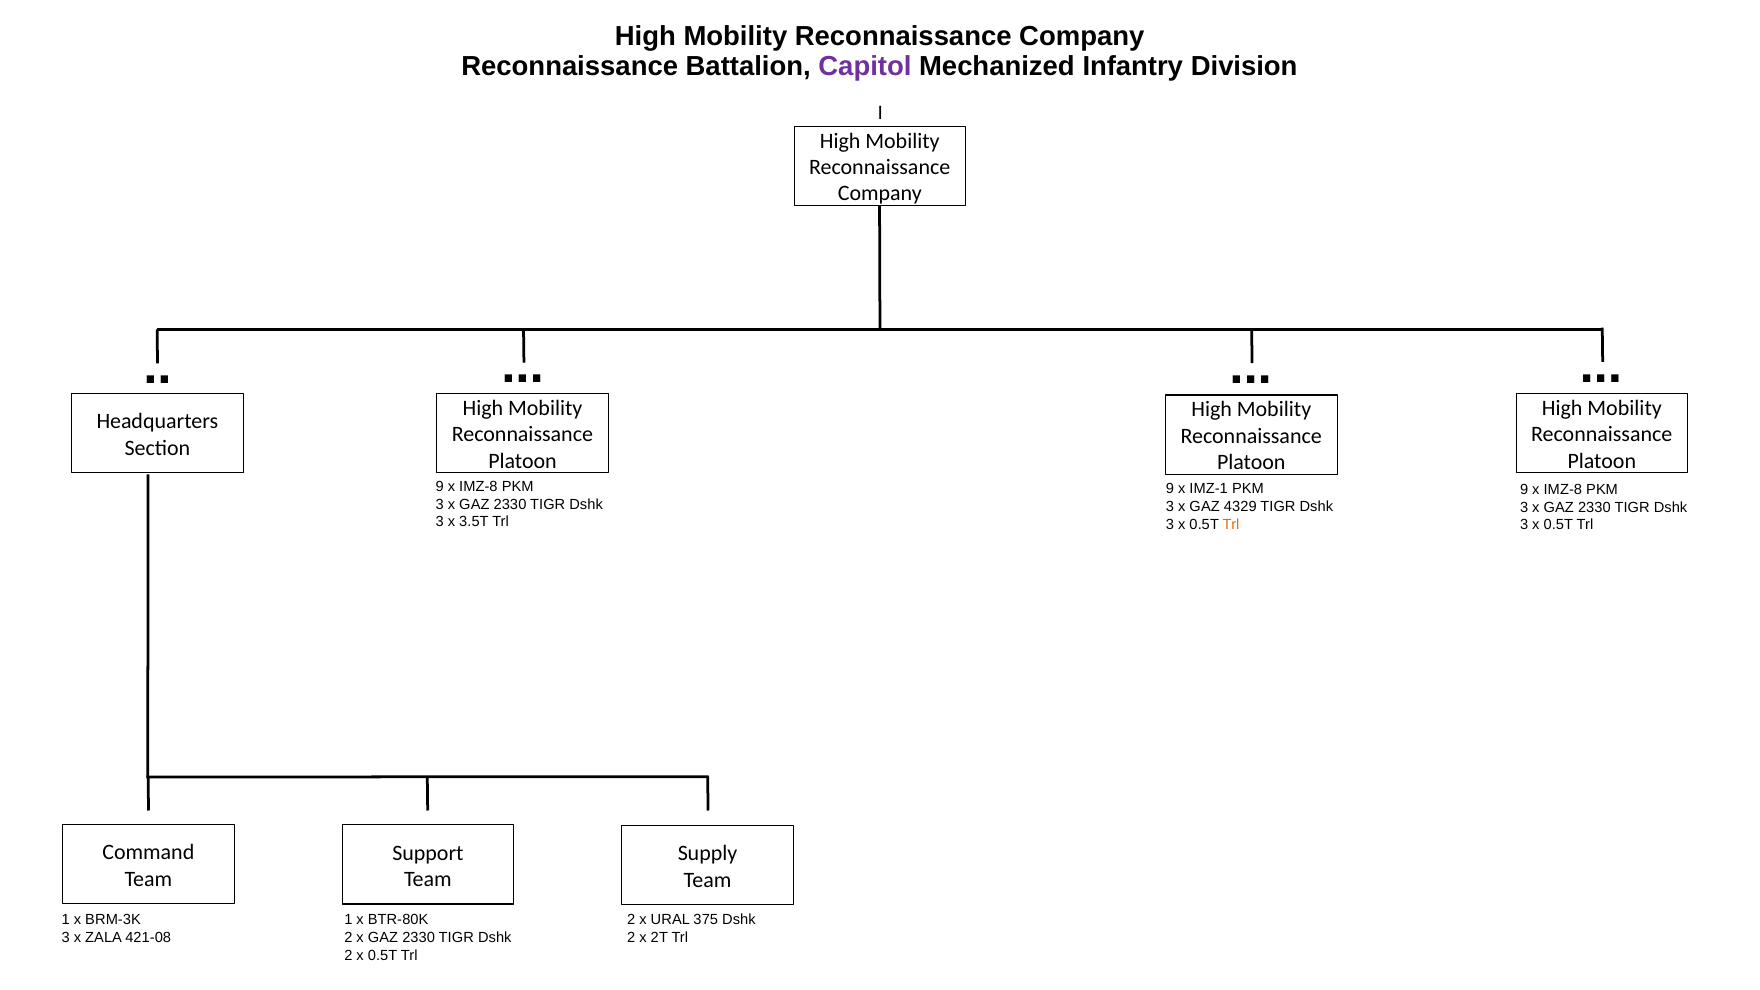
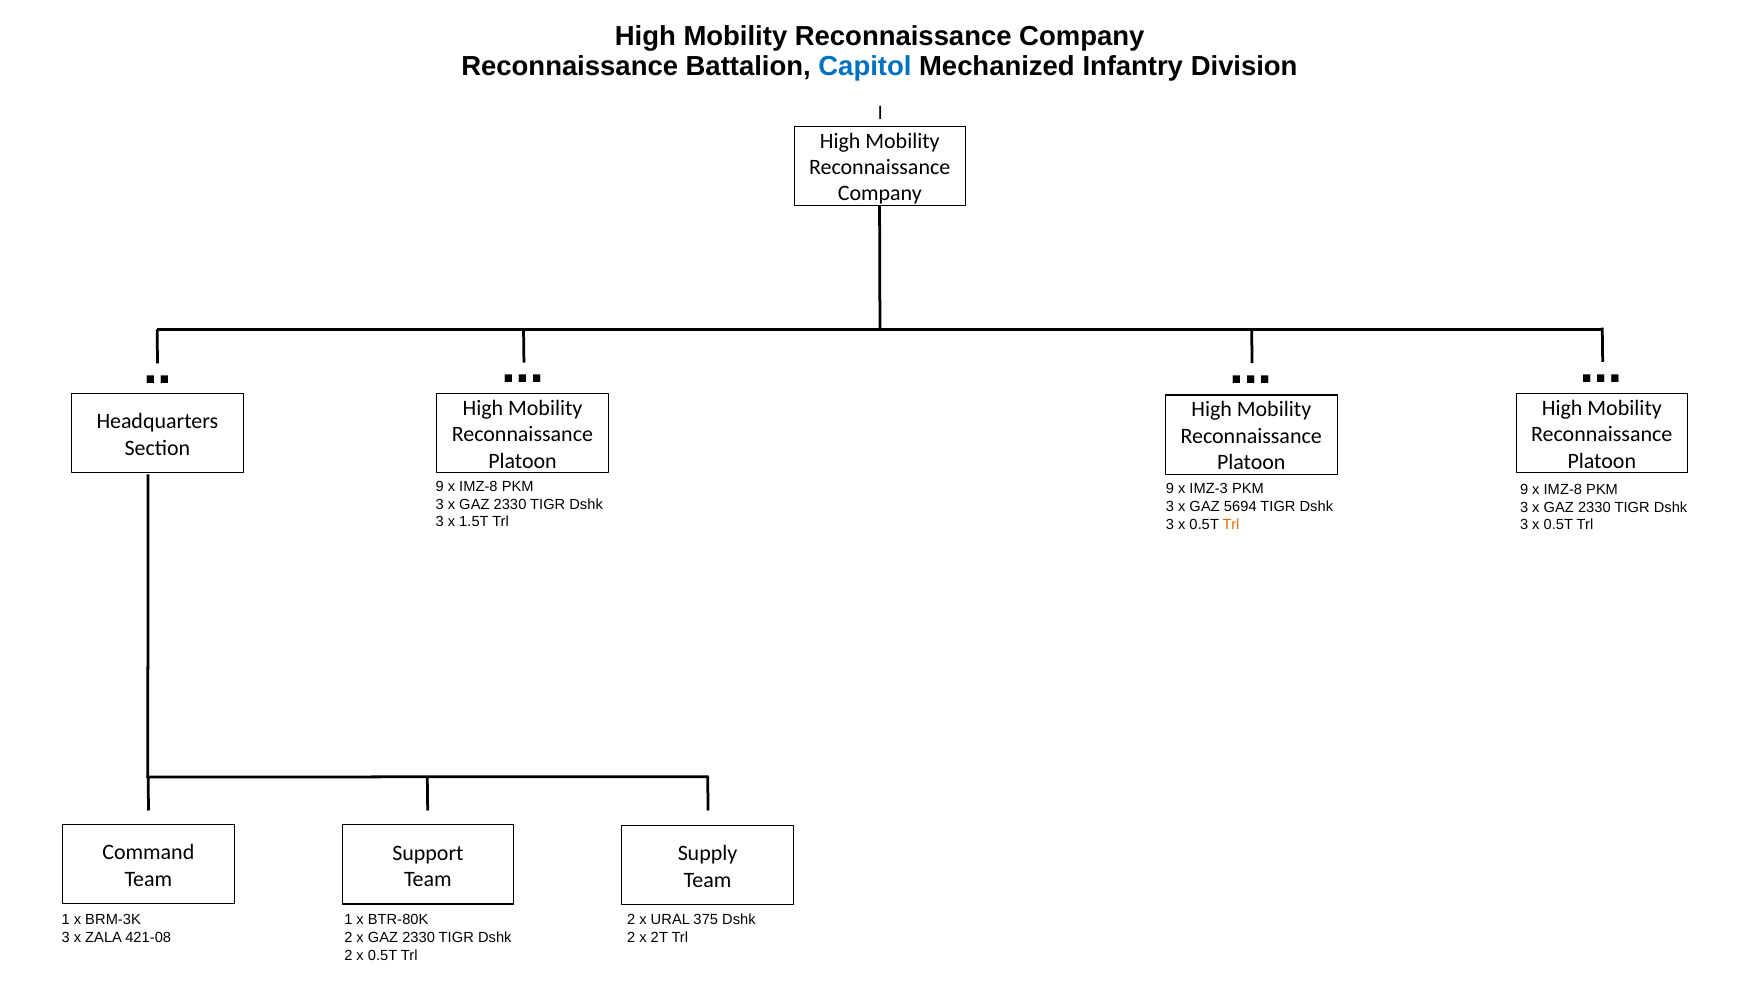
Capitol colour: purple -> blue (865, 67)
IMZ-1: IMZ-1 -> IMZ-3 (1209, 489)
4329: 4329 -> 5694 (1240, 507)
3.5T: 3.5T -> 1.5T (474, 522)
